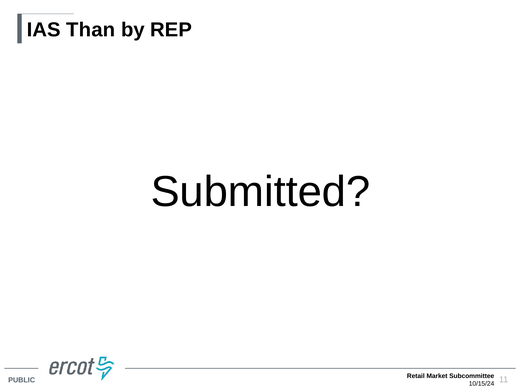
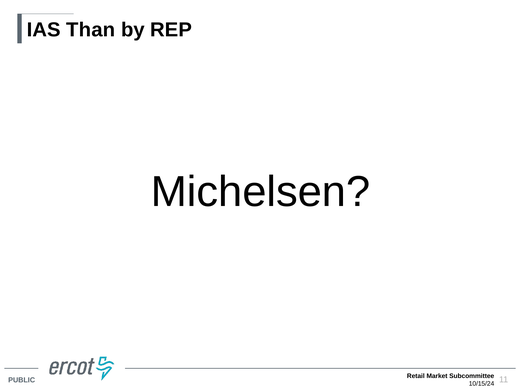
Submitted: Submitted -> Michelsen (260, 192)
